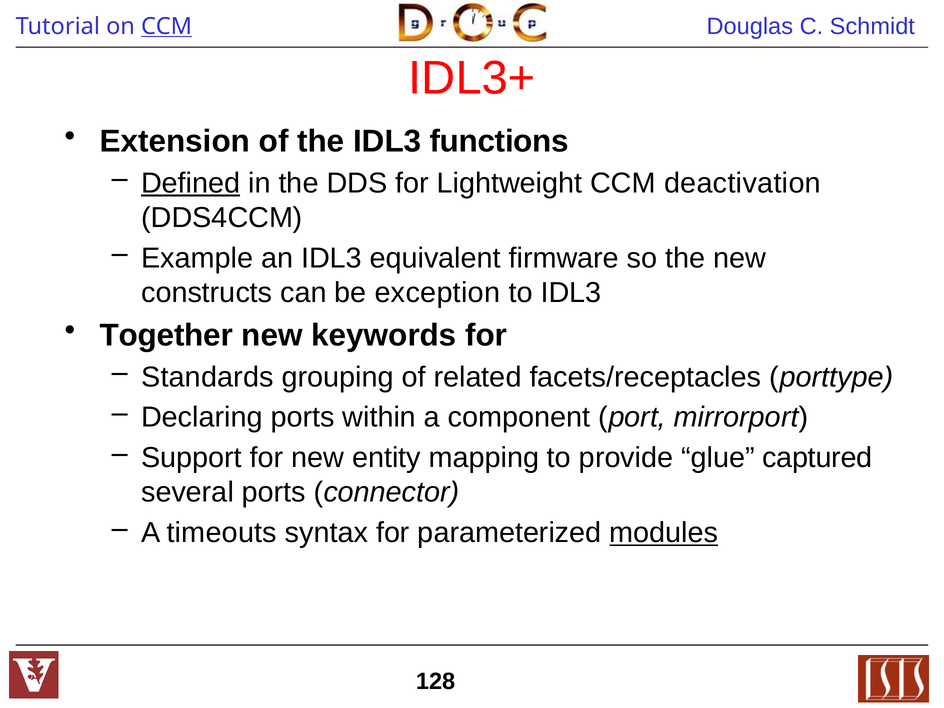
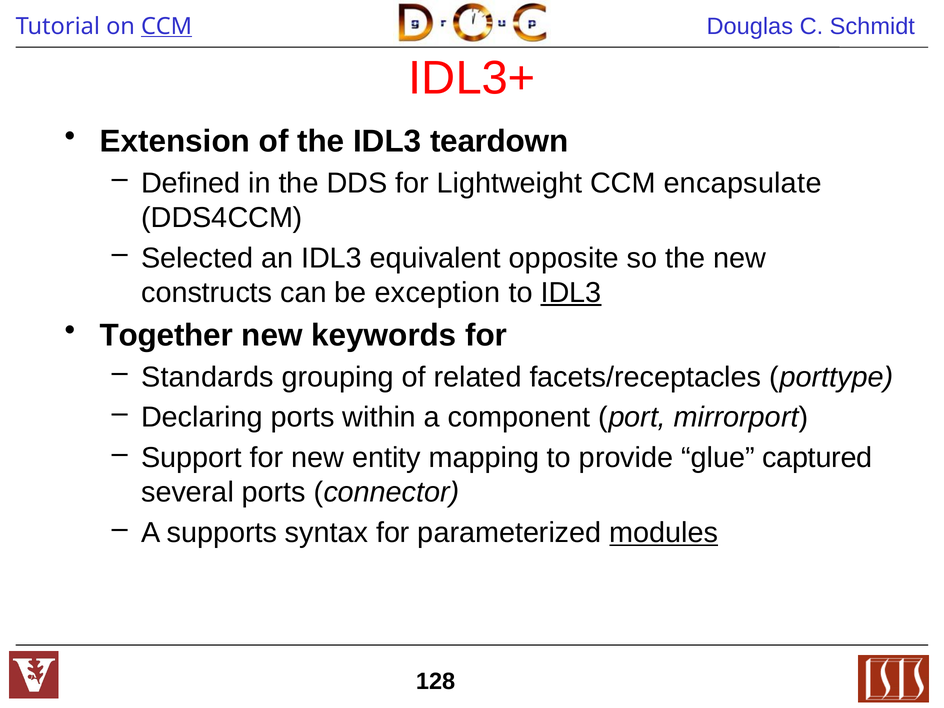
functions: functions -> teardown (499, 141)
Defined underline: present -> none (191, 183)
deactivation: deactivation -> encapsulate (743, 183)
Example: Example -> Selected (197, 258)
firmware: firmware -> opposite (564, 258)
IDL3 underline: none -> present (571, 293)
timeouts: timeouts -> supports (222, 533)
